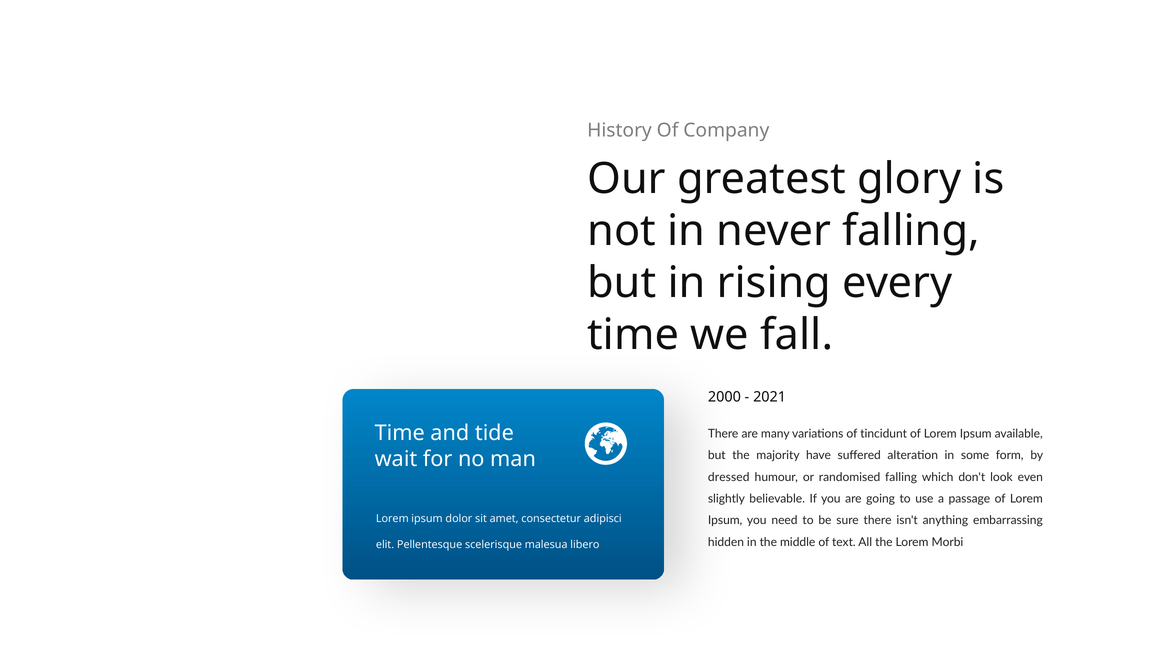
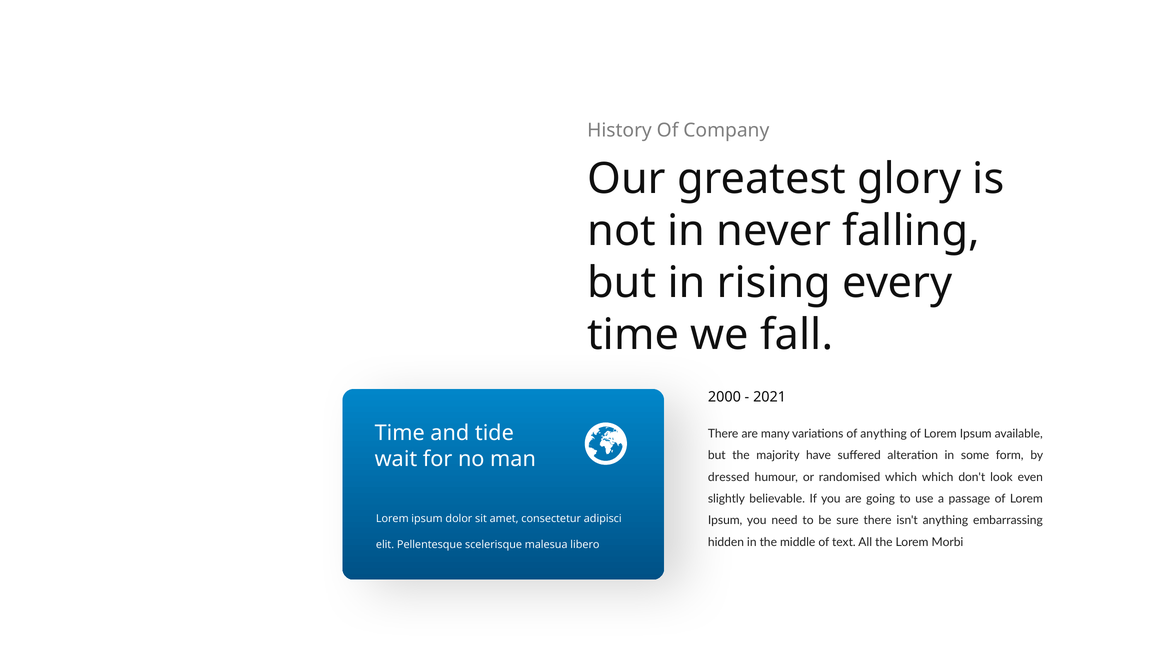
of tincidunt: tincidunt -> anything (884, 434)
randomised falling: falling -> which (901, 477)
